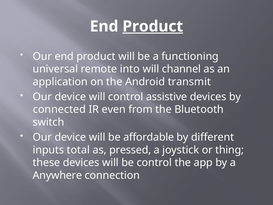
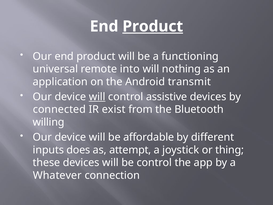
channel: channel -> nothing (181, 69)
will underline: none -> present (97, 97)
even: even -> exist (114, 109)
switch: switch -> willing (49, 122)
total: total -> does (78, 150)
pressed: pressed -> attempt (130, 150)
Anywhere: Anywhere -> Whatever (57, 175)
